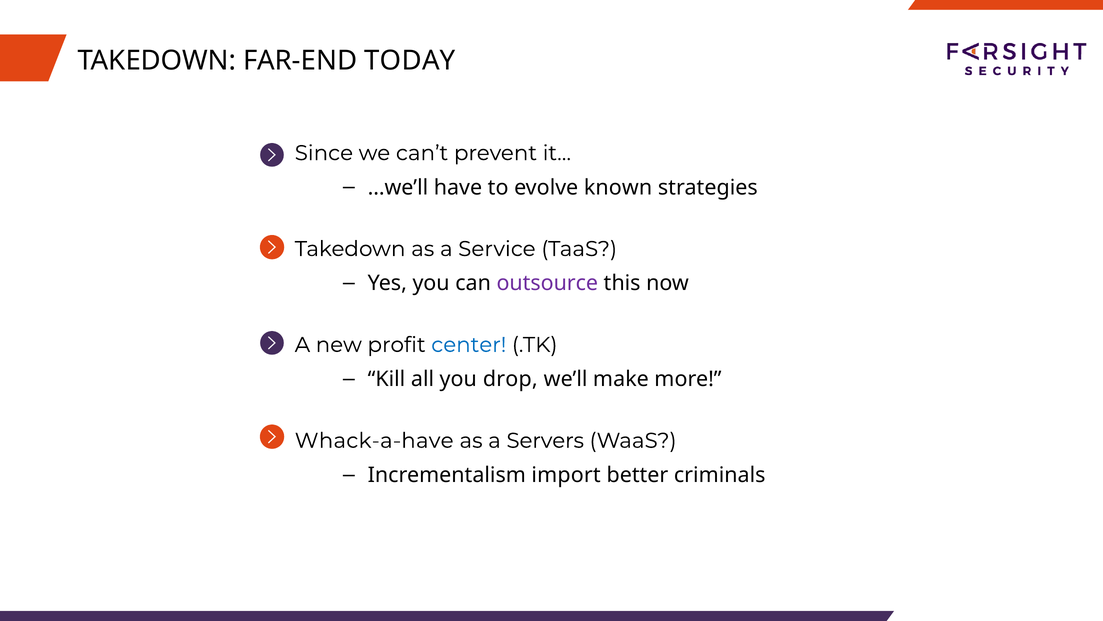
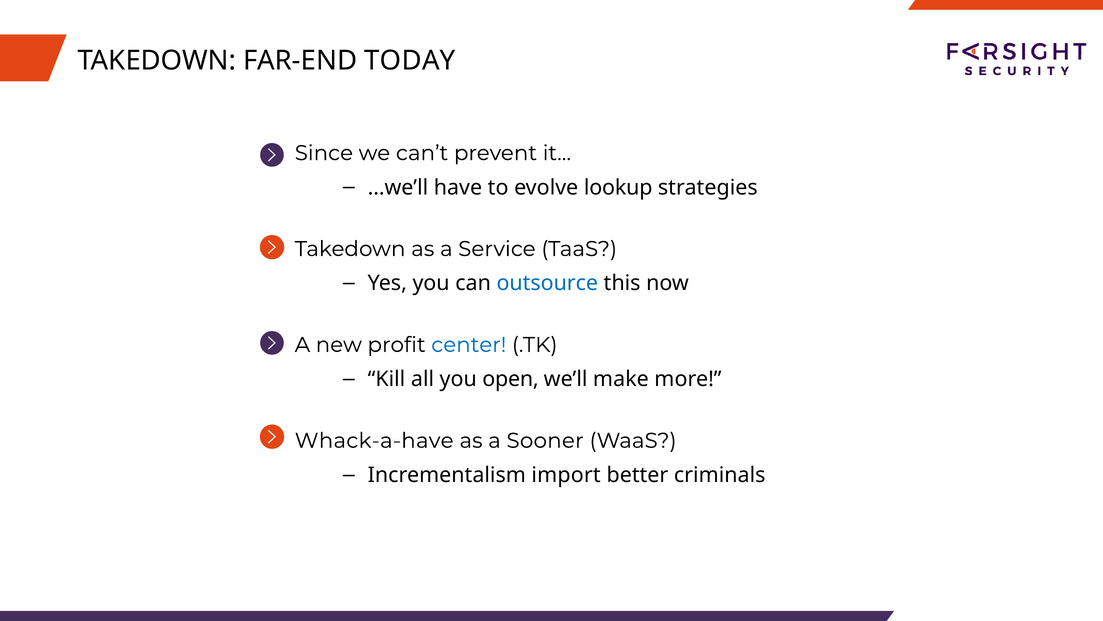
known: known -> lookup (618, 187)
outsource colour: purple -> blue (547, 283)
drop: drop -> open (511, 379)
Servers: Servers -> Sooner (545, 440)
